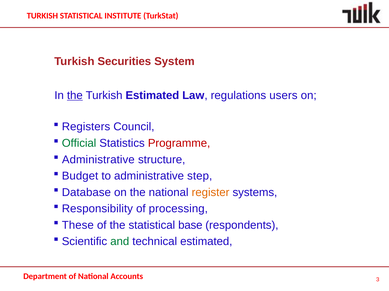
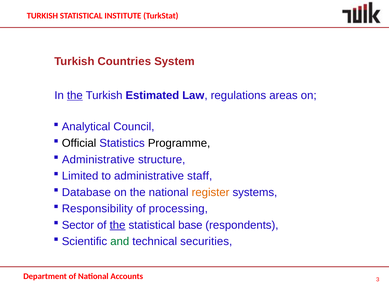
Securities: Securities -> Countries (124, 62)
users: users -> areas (283, 96)
Registers: Registers -> Analytical (86, 127)
Official colour: green -> black (79, 144)
Programme colour: red -> black (179, 144)
Budget: Budget -> Limited (80, 176)
step: step -> staff (200, 176)
These: These -> Sector (78, 226)
the underline: none -> present (118, 226)
technical estimated: estimated -> securities (206, 242)
